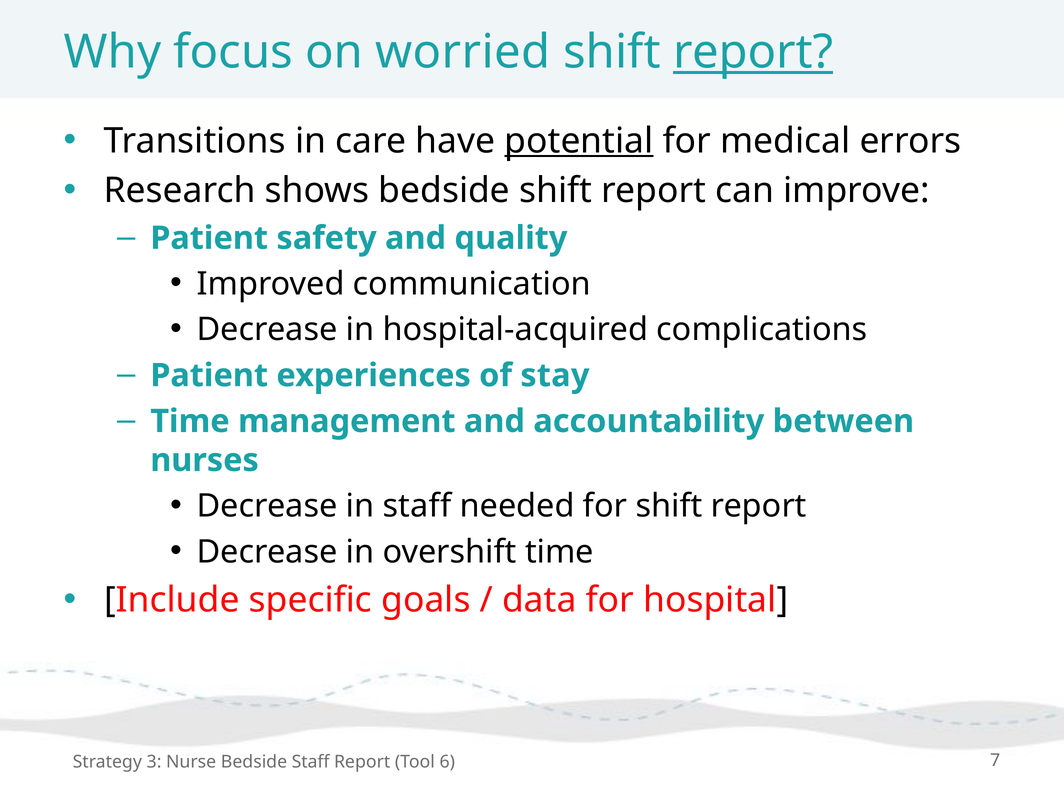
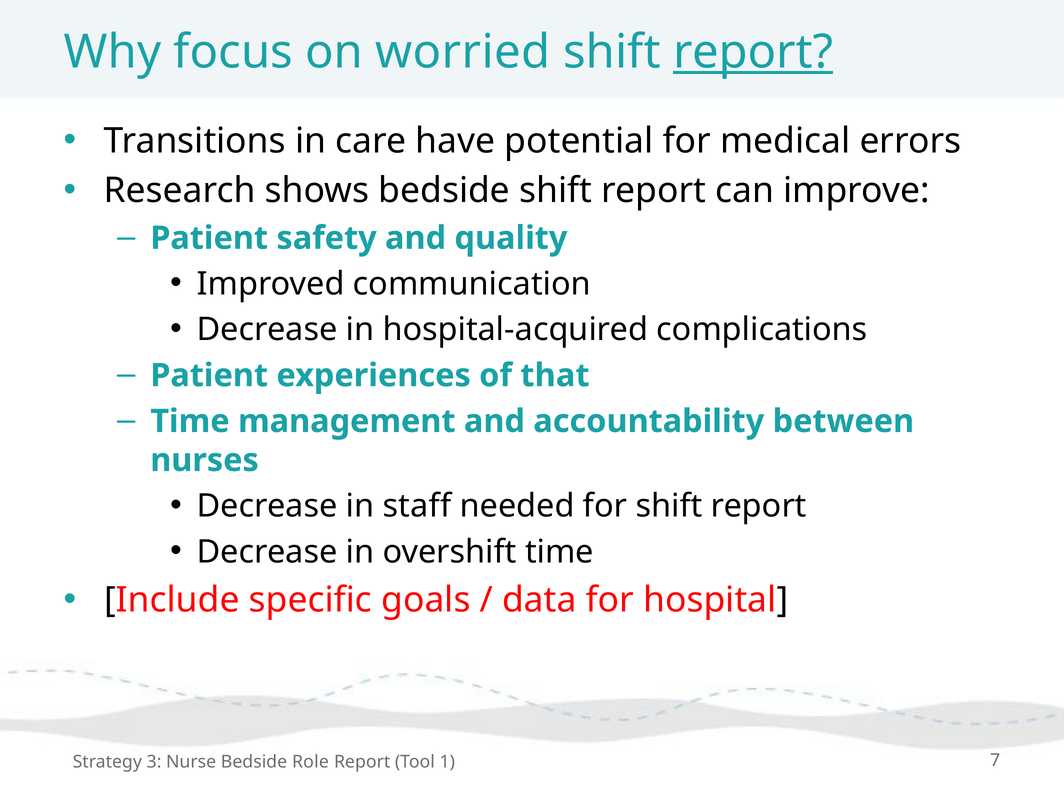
potential underline: present -> none (579, 141)
stay: stay -> that (555, 375)
Bedside Staff: Staff -> Role (310, 762)
6: 6 -> 1 (447, 762)
